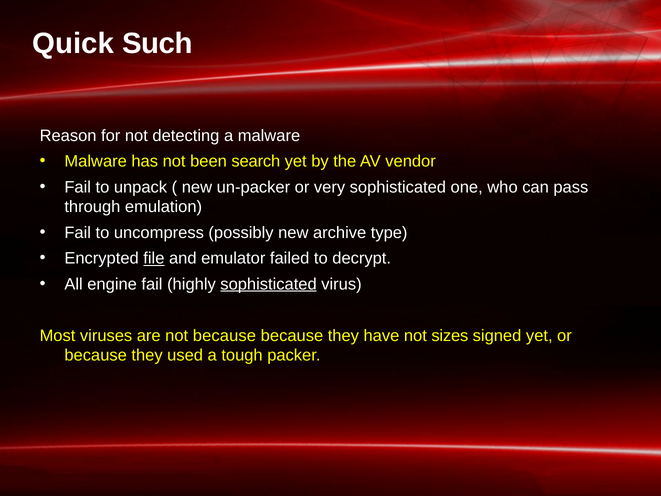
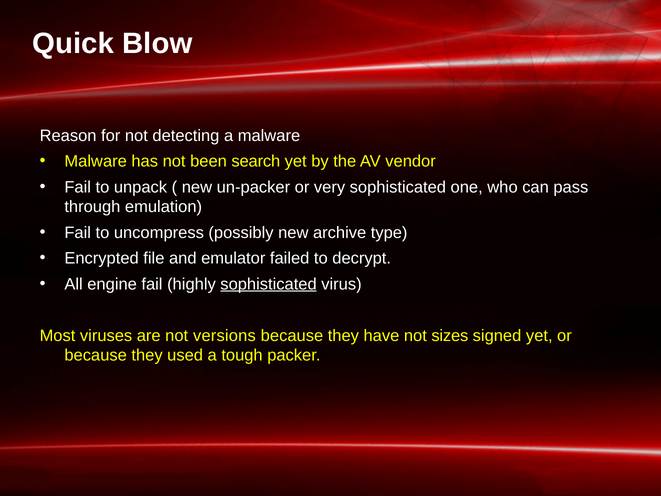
Such: Such -> Blow (157, 43)
file underline: present -> none (154, 258)
not because: because -> versions (224, 335)
